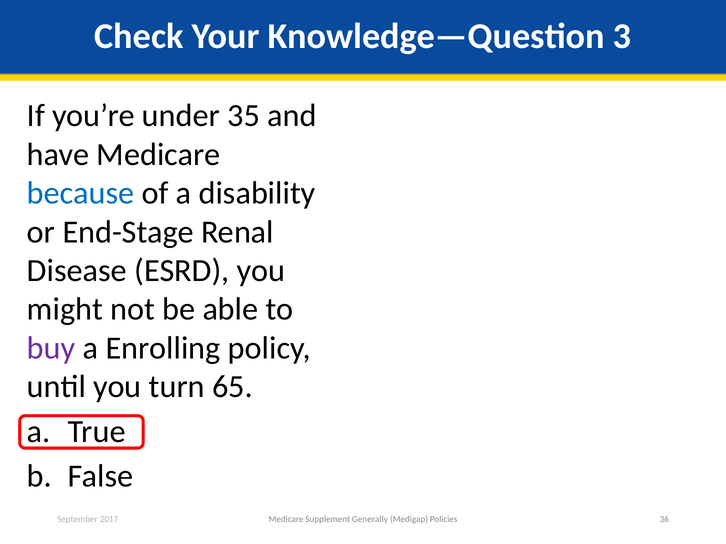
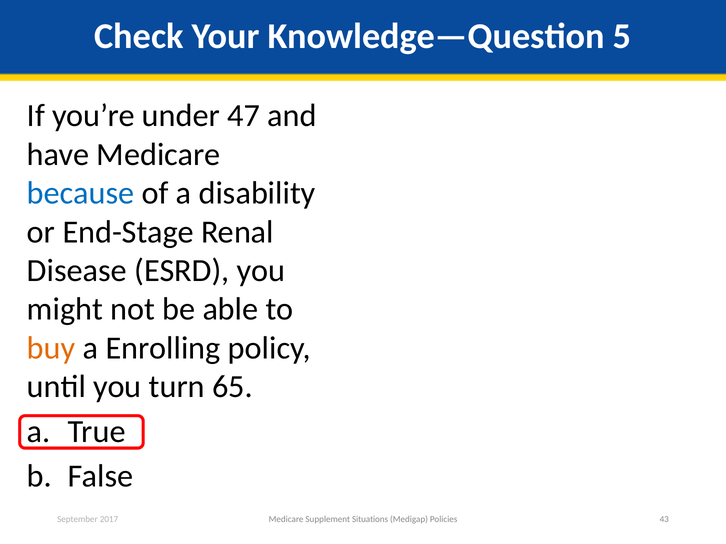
3: 3 -> 5 (622, 36)
35: 35 -> 47 (244, 116)
buy colour: purple -> orange (51, 348)
Generally: Generally -> Situations (370, 520)
36: 36 -> 43 (664, 520)
